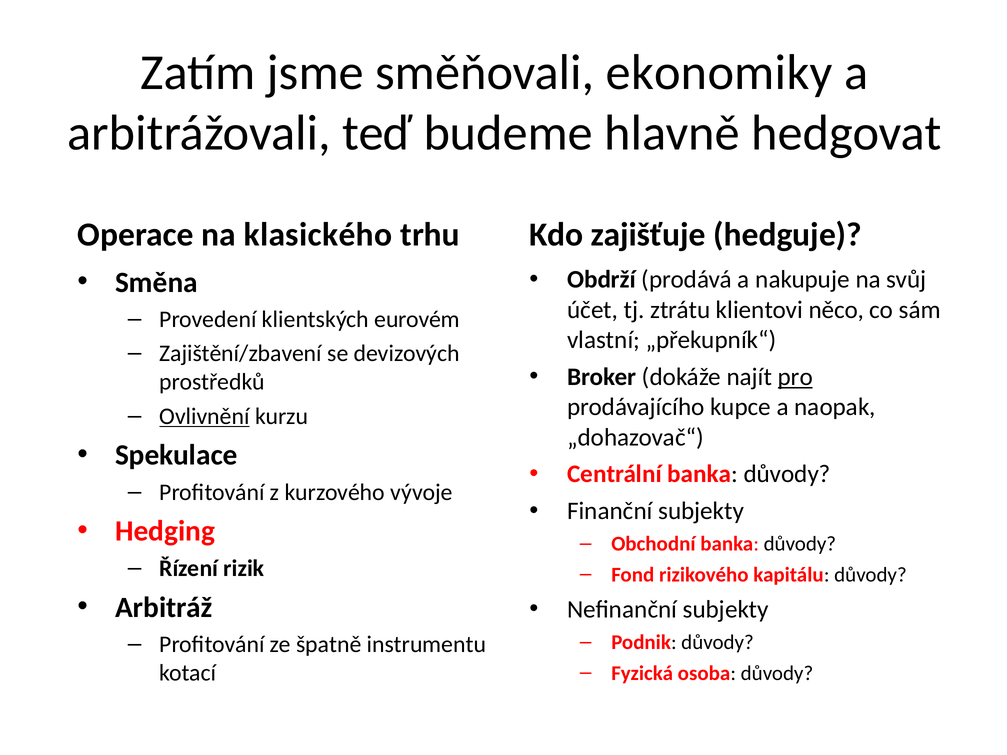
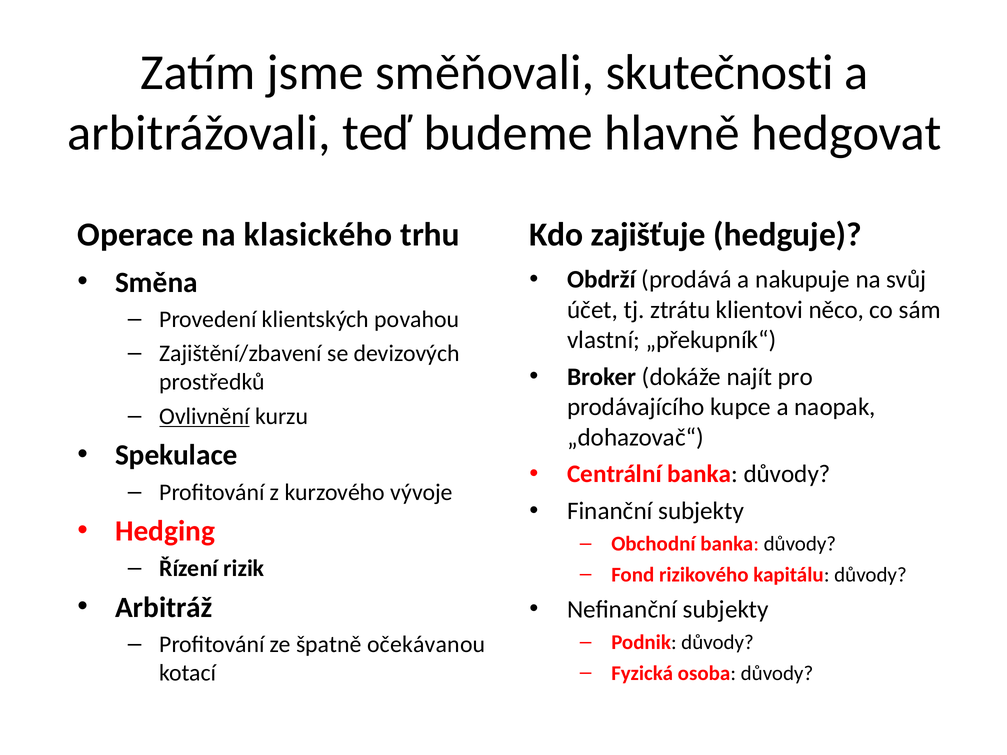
ekonomiky: ekonomiky -> skutečnosti (720, 73)
eurovém: eurovém -> povahou (417, 320)
pro underline: present -> none (795, 377)
instrumentu: instrumentu -> očekávanou (426, 645)
